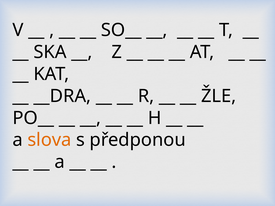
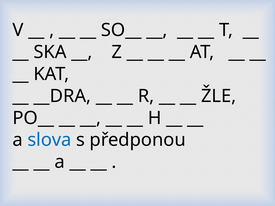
slova colour: orange -> blue (49, 140)
